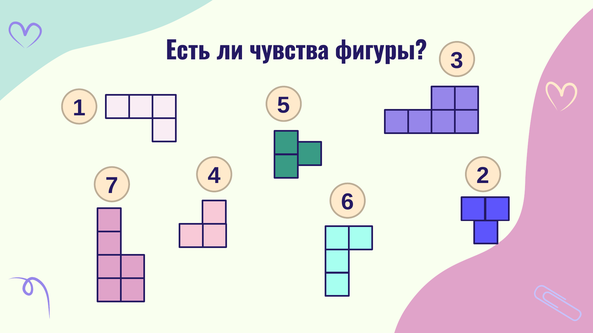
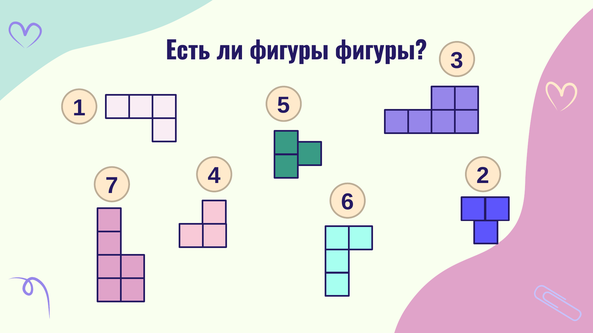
ли чувства: чувства -> фигуры (289, 51)
